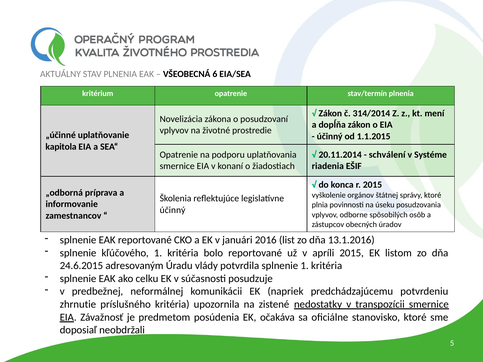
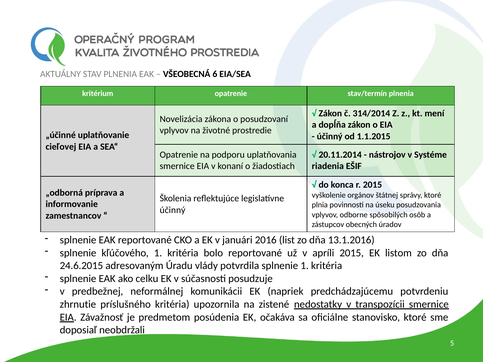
kapitola: kapitola -> cieľovej (61, 147)
schválení: schválení -> nástrojov (387, 155)
